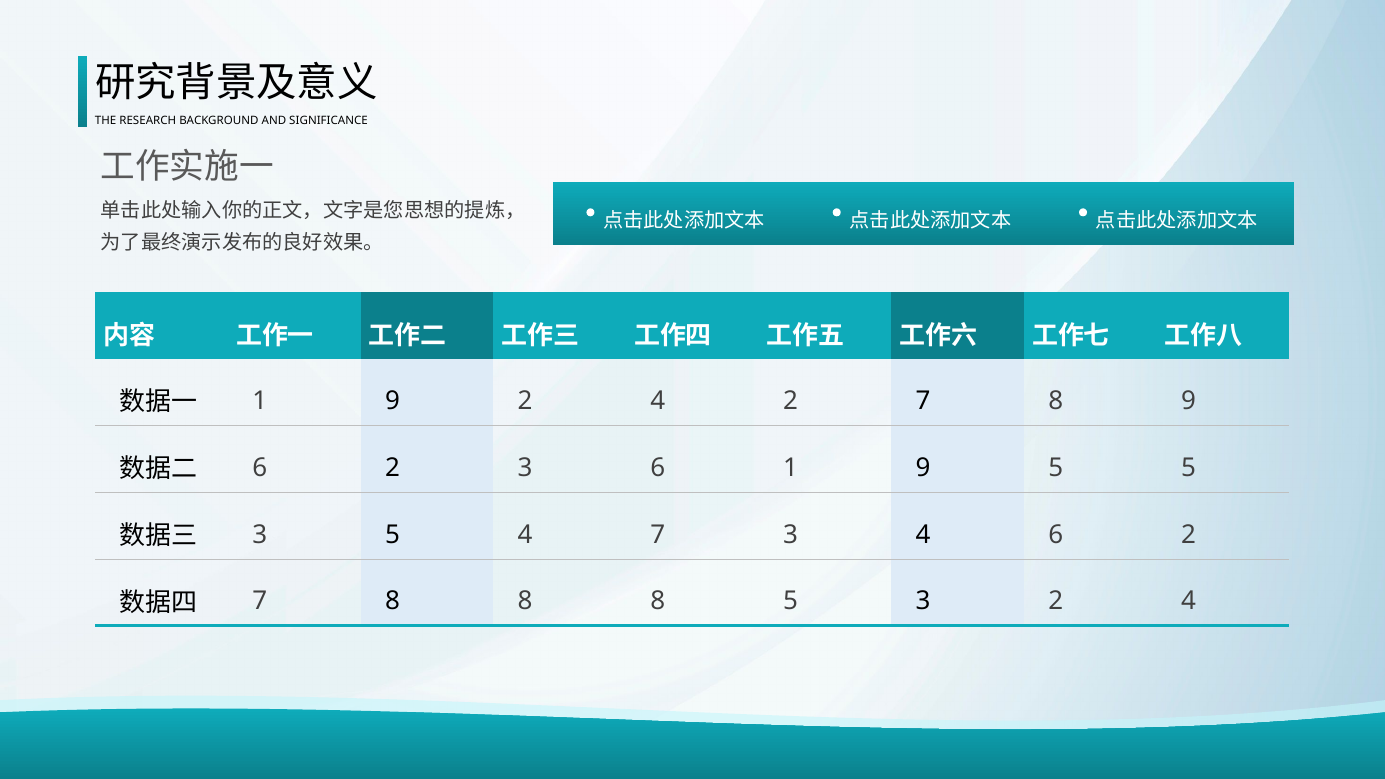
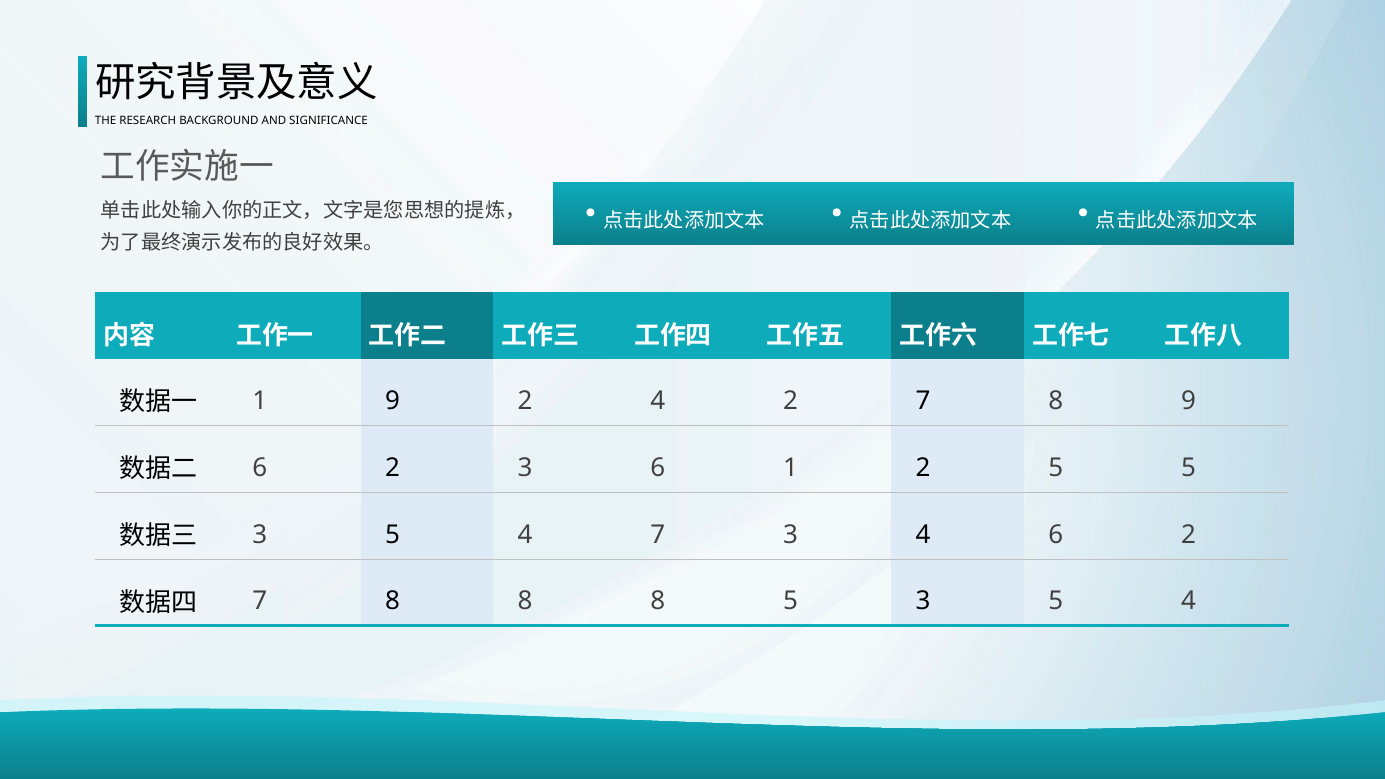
6 1 9: 9 -> 2 (923, 468)
5 3 2: 2 -> 5 (1056, 601)
